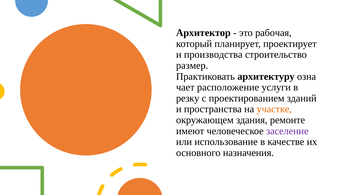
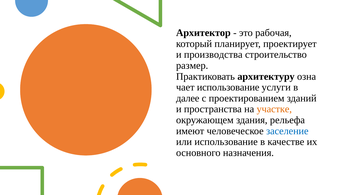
расположение: расположение -> использование (228, 87)
резку: резку -> далее (188, 98)
ремонте: ремонте -> рельефа (287, 120)
заселение colour: purple -> blue (287, 131)
